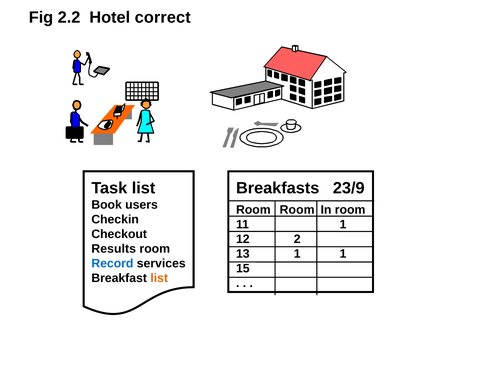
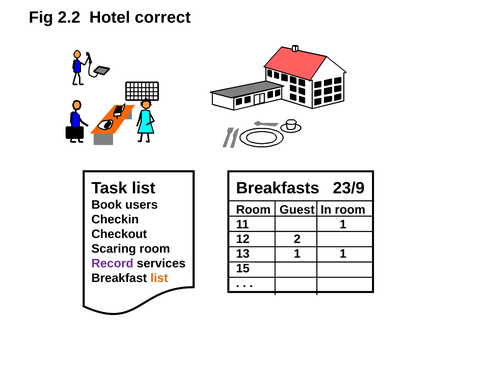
Room Room: Room -> Guest (297, 210)
Results: Results -> Scaring (114, 249)
Record colour: blue -> purple (112, 263)
